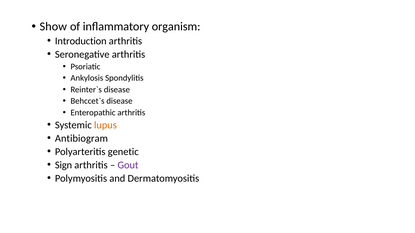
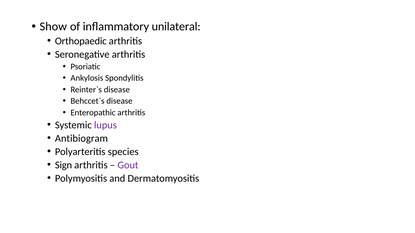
organism: organism -> unilateral (176, 27)
Introduction: Introduction -> Orthopaedic (81, 41)
lupus colour: orange -> purple (105, 125)
genetic: genetic -> species (123, 152)
